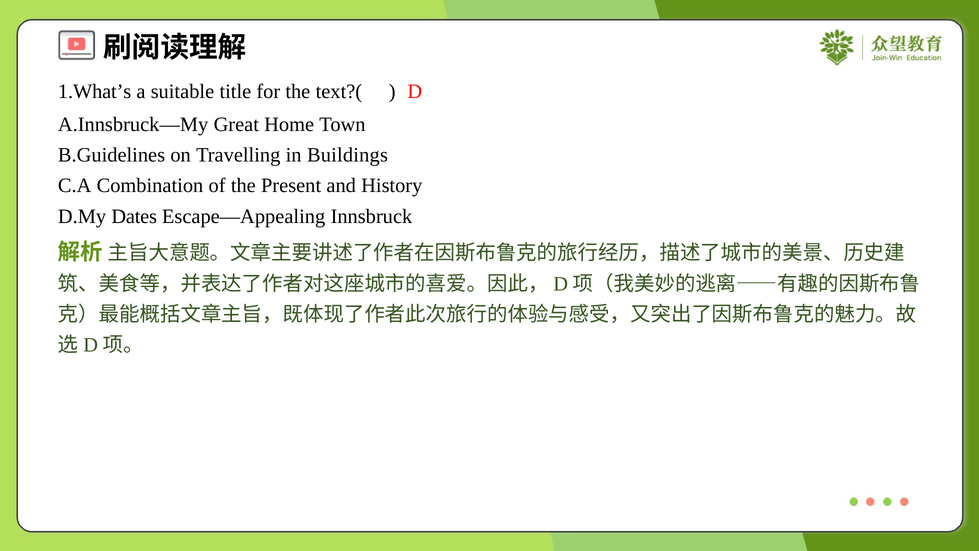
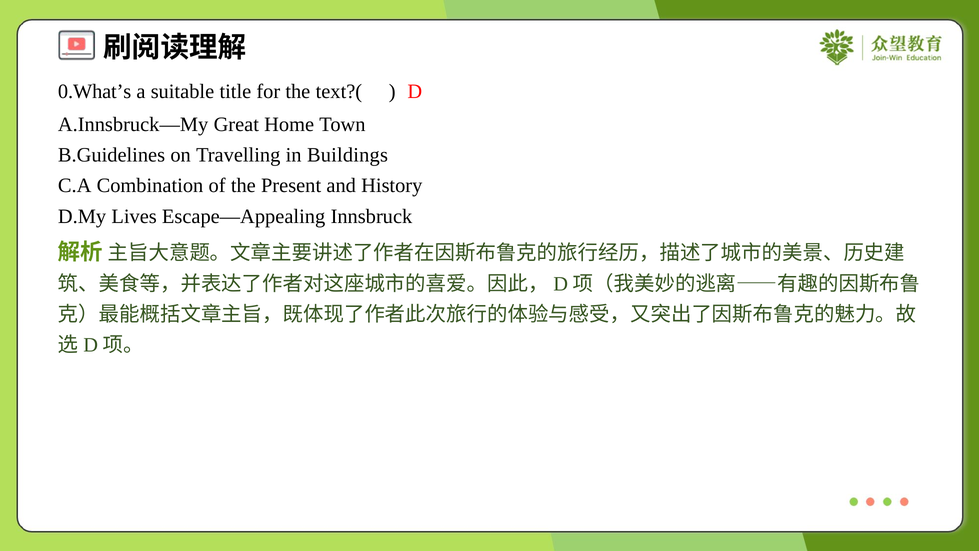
1.What’s: 1.What’s -> 0.What’s (95, 92)
Dates: Dates -> Lives (134, 216)
